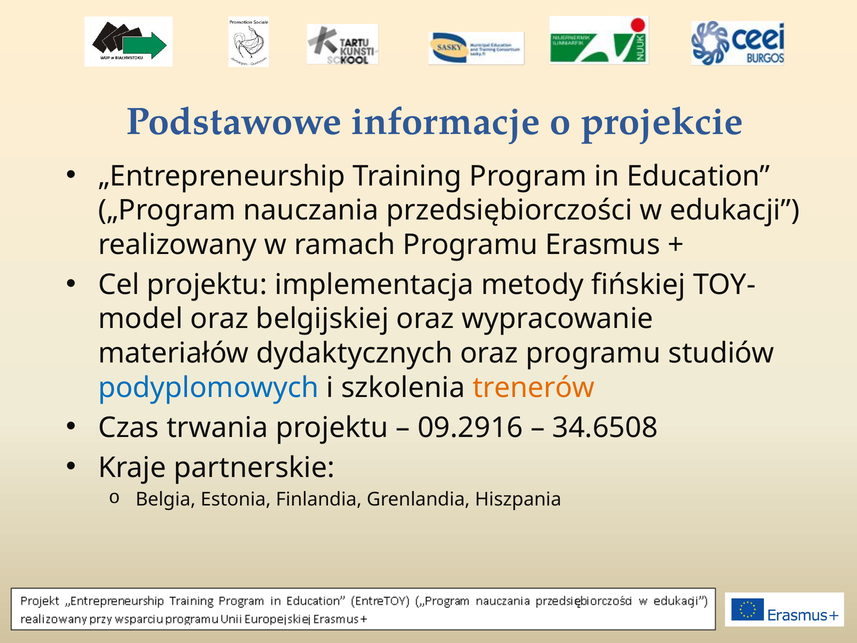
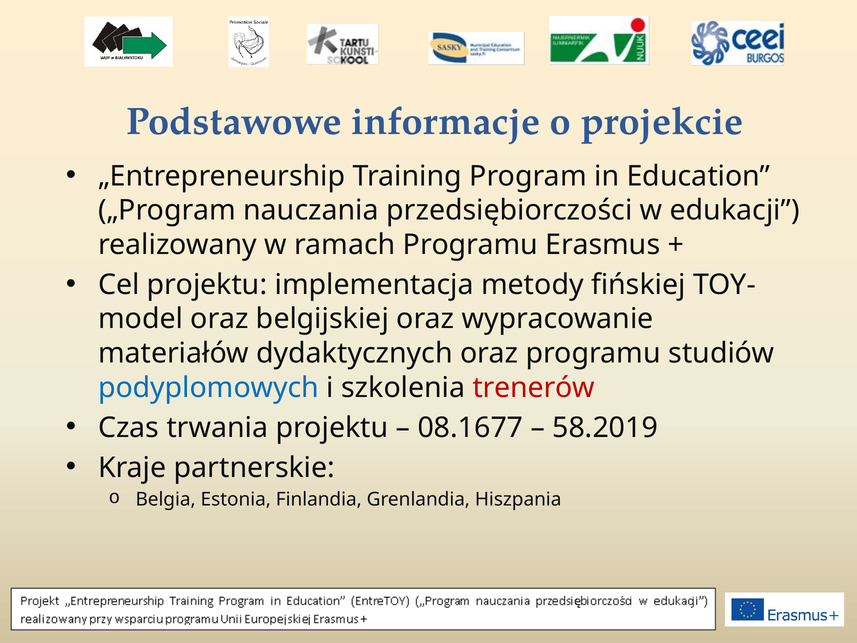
trenerów colour: orange -> red (534, 387)
09.2916: 09.2916 -> 08.1677 (470, 427)
34.6508: 34.6508 -> 58.2019 (605, 427)
